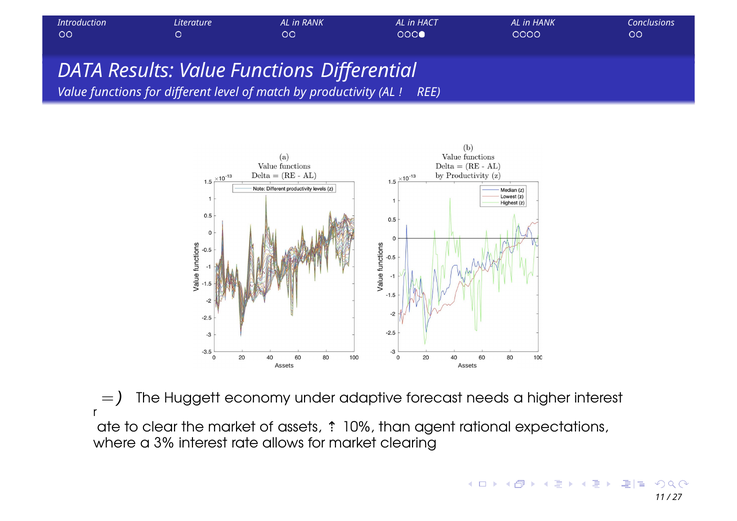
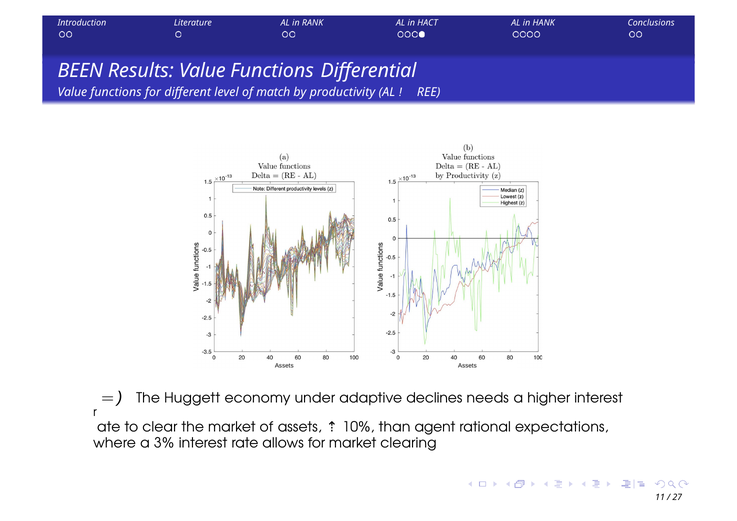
DATA: DATA -> BEEN (80, 71)
forecast: forecast -> declines (434, 398)
